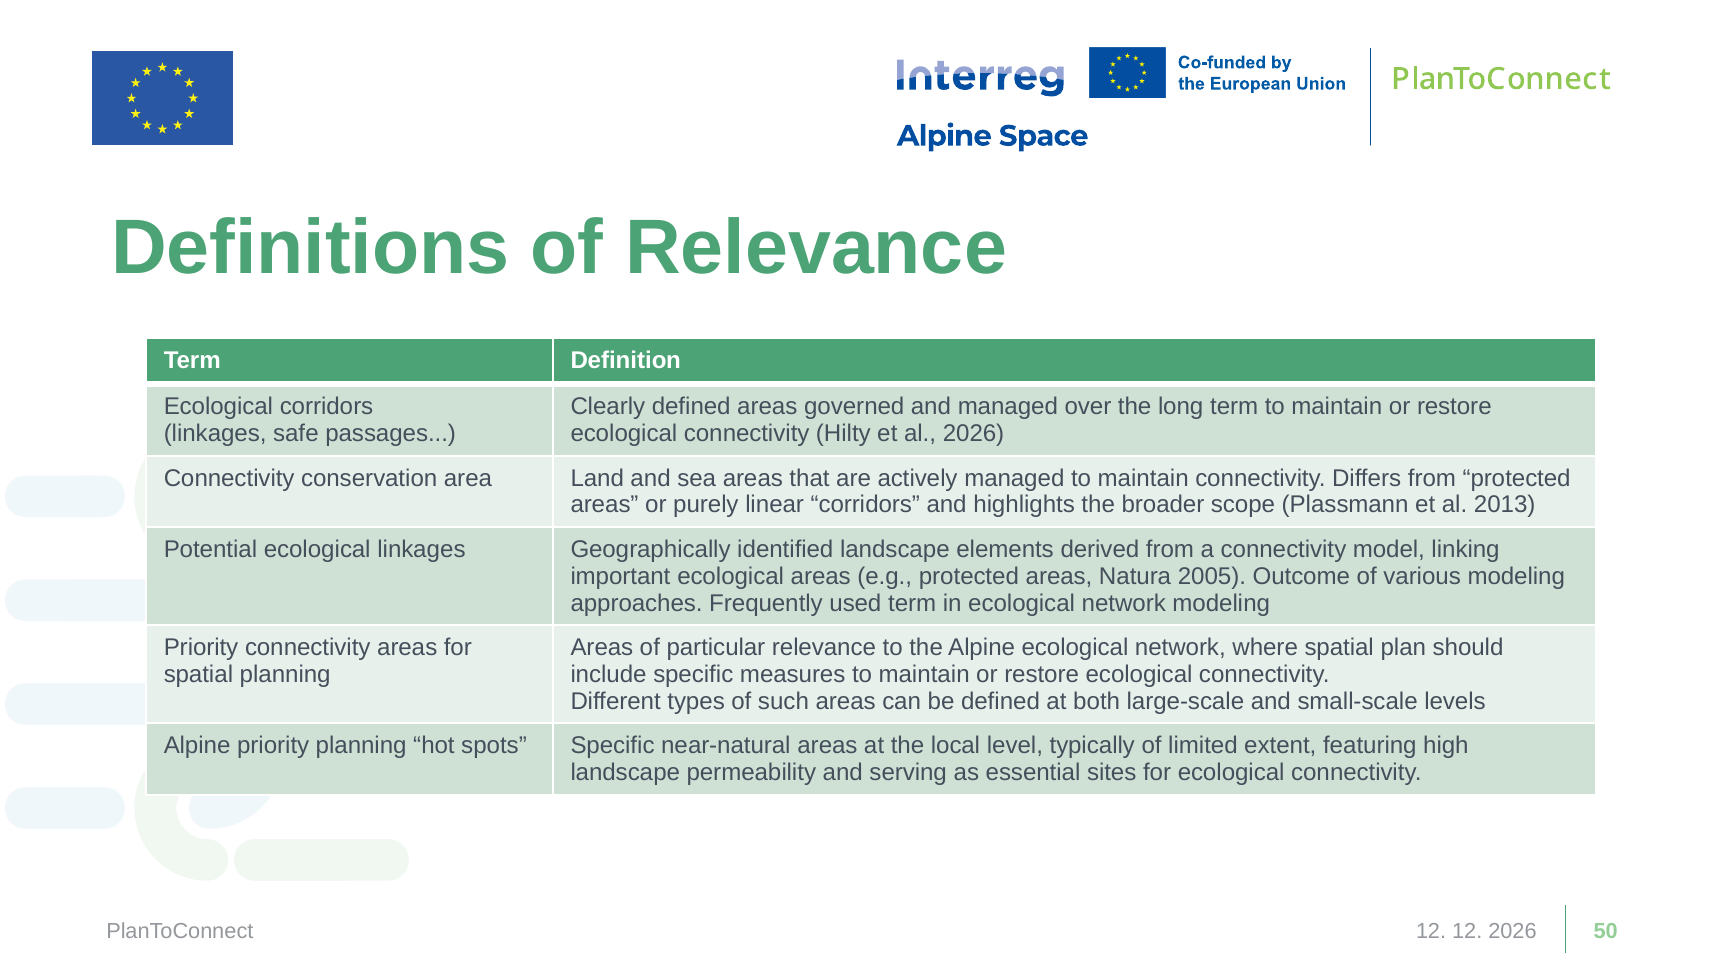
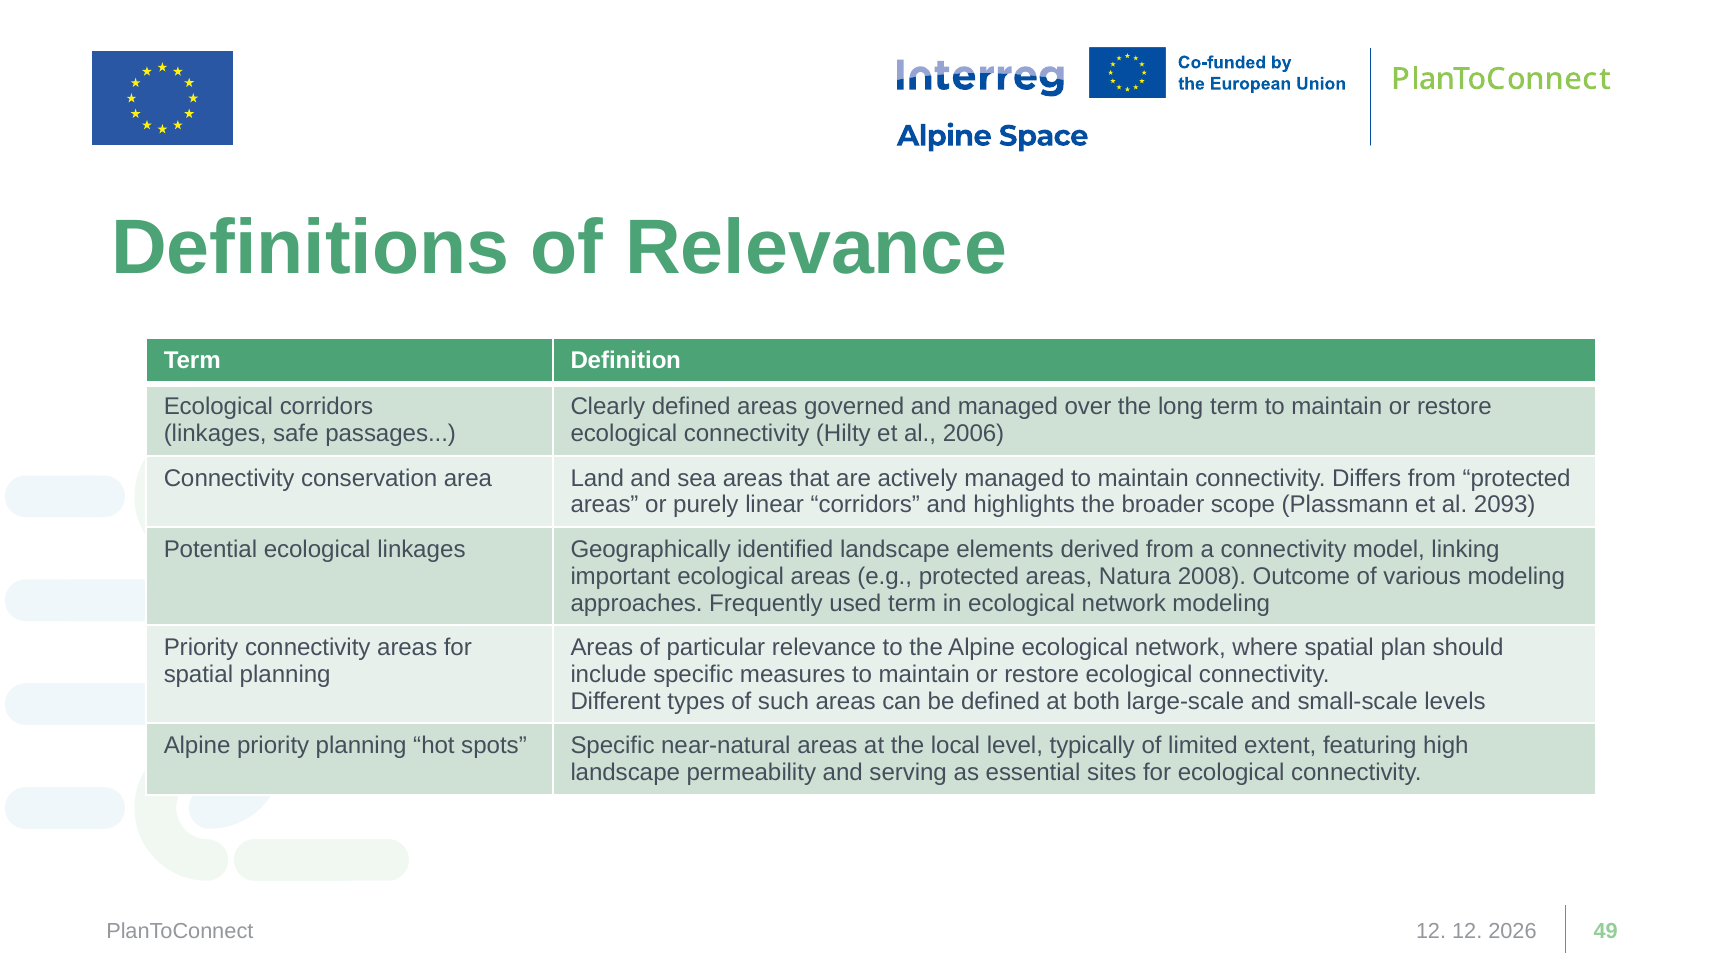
al 2026: 2026 -> 2006 (974, 433)
2013: 2013 -> 2093 (1505, 505)
2005: 2005 -> 2008 (1212, 576)
50: 50 -> 49 (1606, 930)
